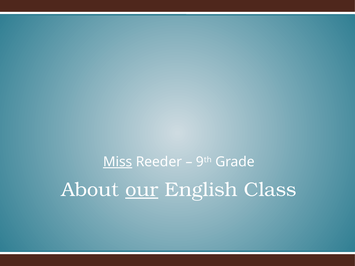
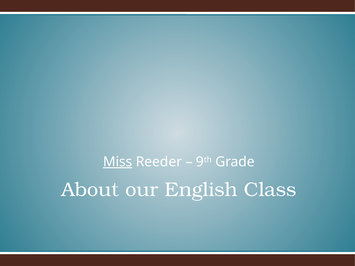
our underline: present -> none (142, 190)
